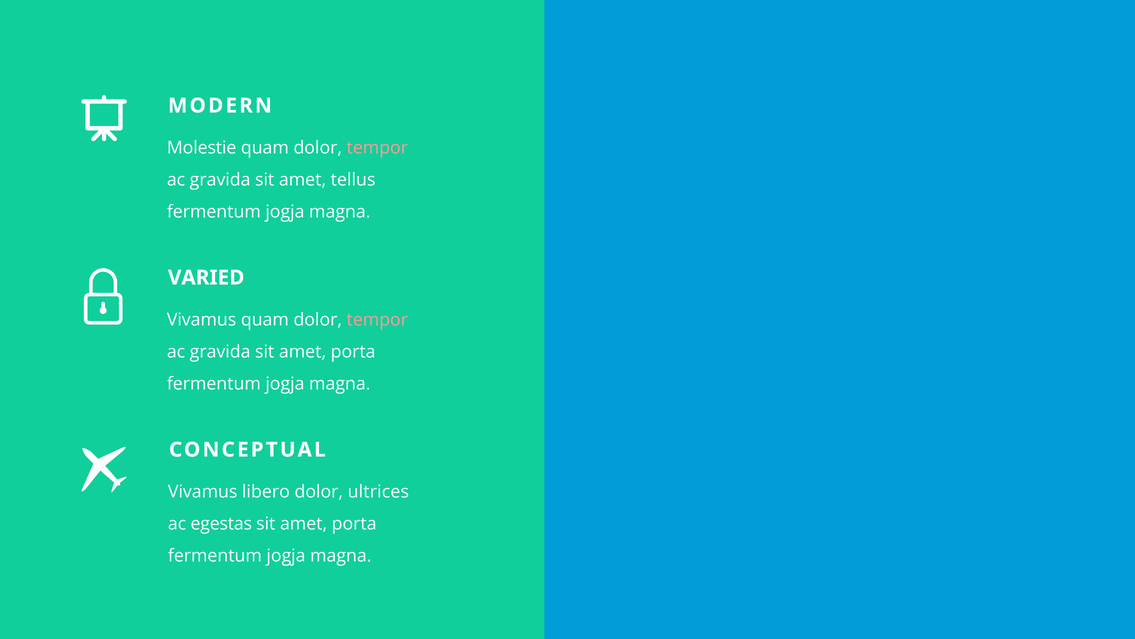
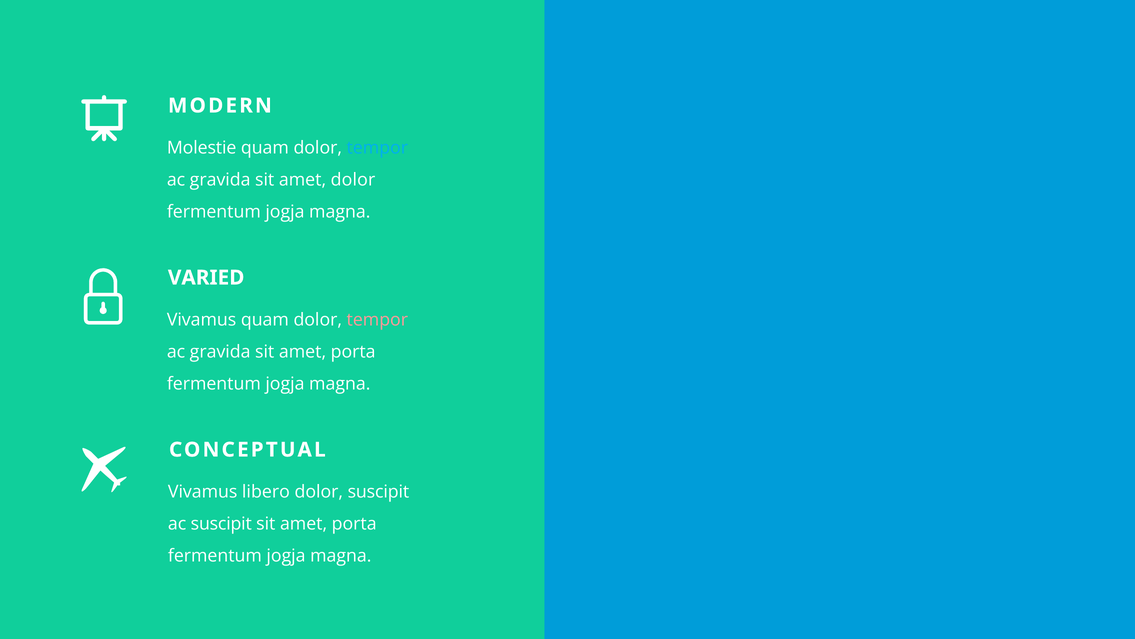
tempor colour: pink -> light blue (377, 148)
amet tellus: tellus -> dolor (353, 180)
dolor ultrices: ultrices -> suscipit (378, 492)
ac egestas: egestas -> suscipit (221, 524)
